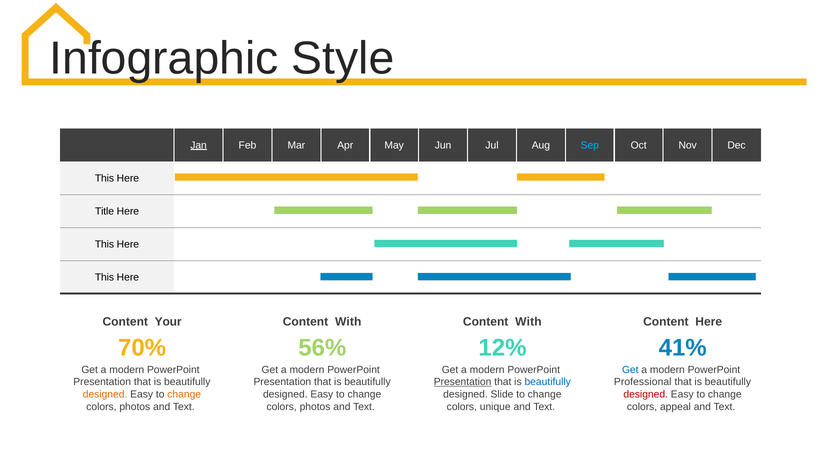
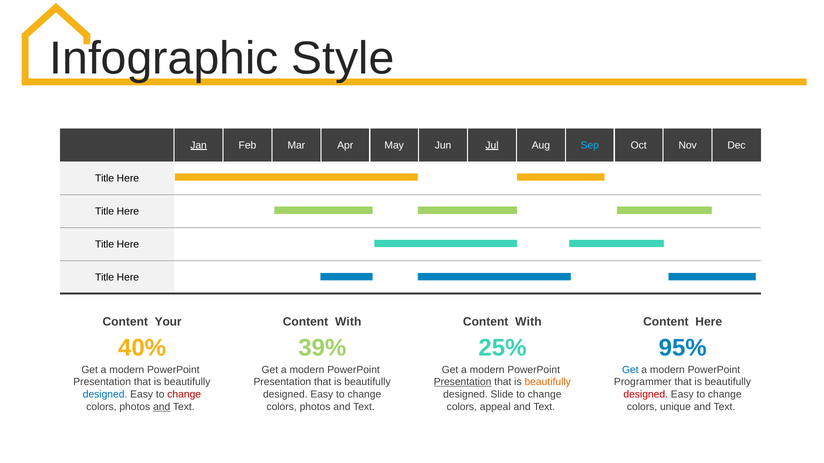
Jul underline: none -> present (492, 145)
This: This -> Title (105, 178)
This: This -> Title (105, 244)
This: This -> Title (105, 277)
70%: 70% -> 40% (142, 348)
56%: 56% -> 39% (322, 348)
12%: 12% -> 25% (502, 348)
41%: 41% -> 95% (683, 348)
beautifully colour: blue -> orange (548, 382)
Professional: Professional -> Programmer (643, 382)
designed colour: orange -> blue (105, 395)
change colour: orange -> red (184, 395)
and underline: none -> present (162, 407)
unique: unique -> appeal (495, 407)
appeal: appeal -> unique (675, 407)
